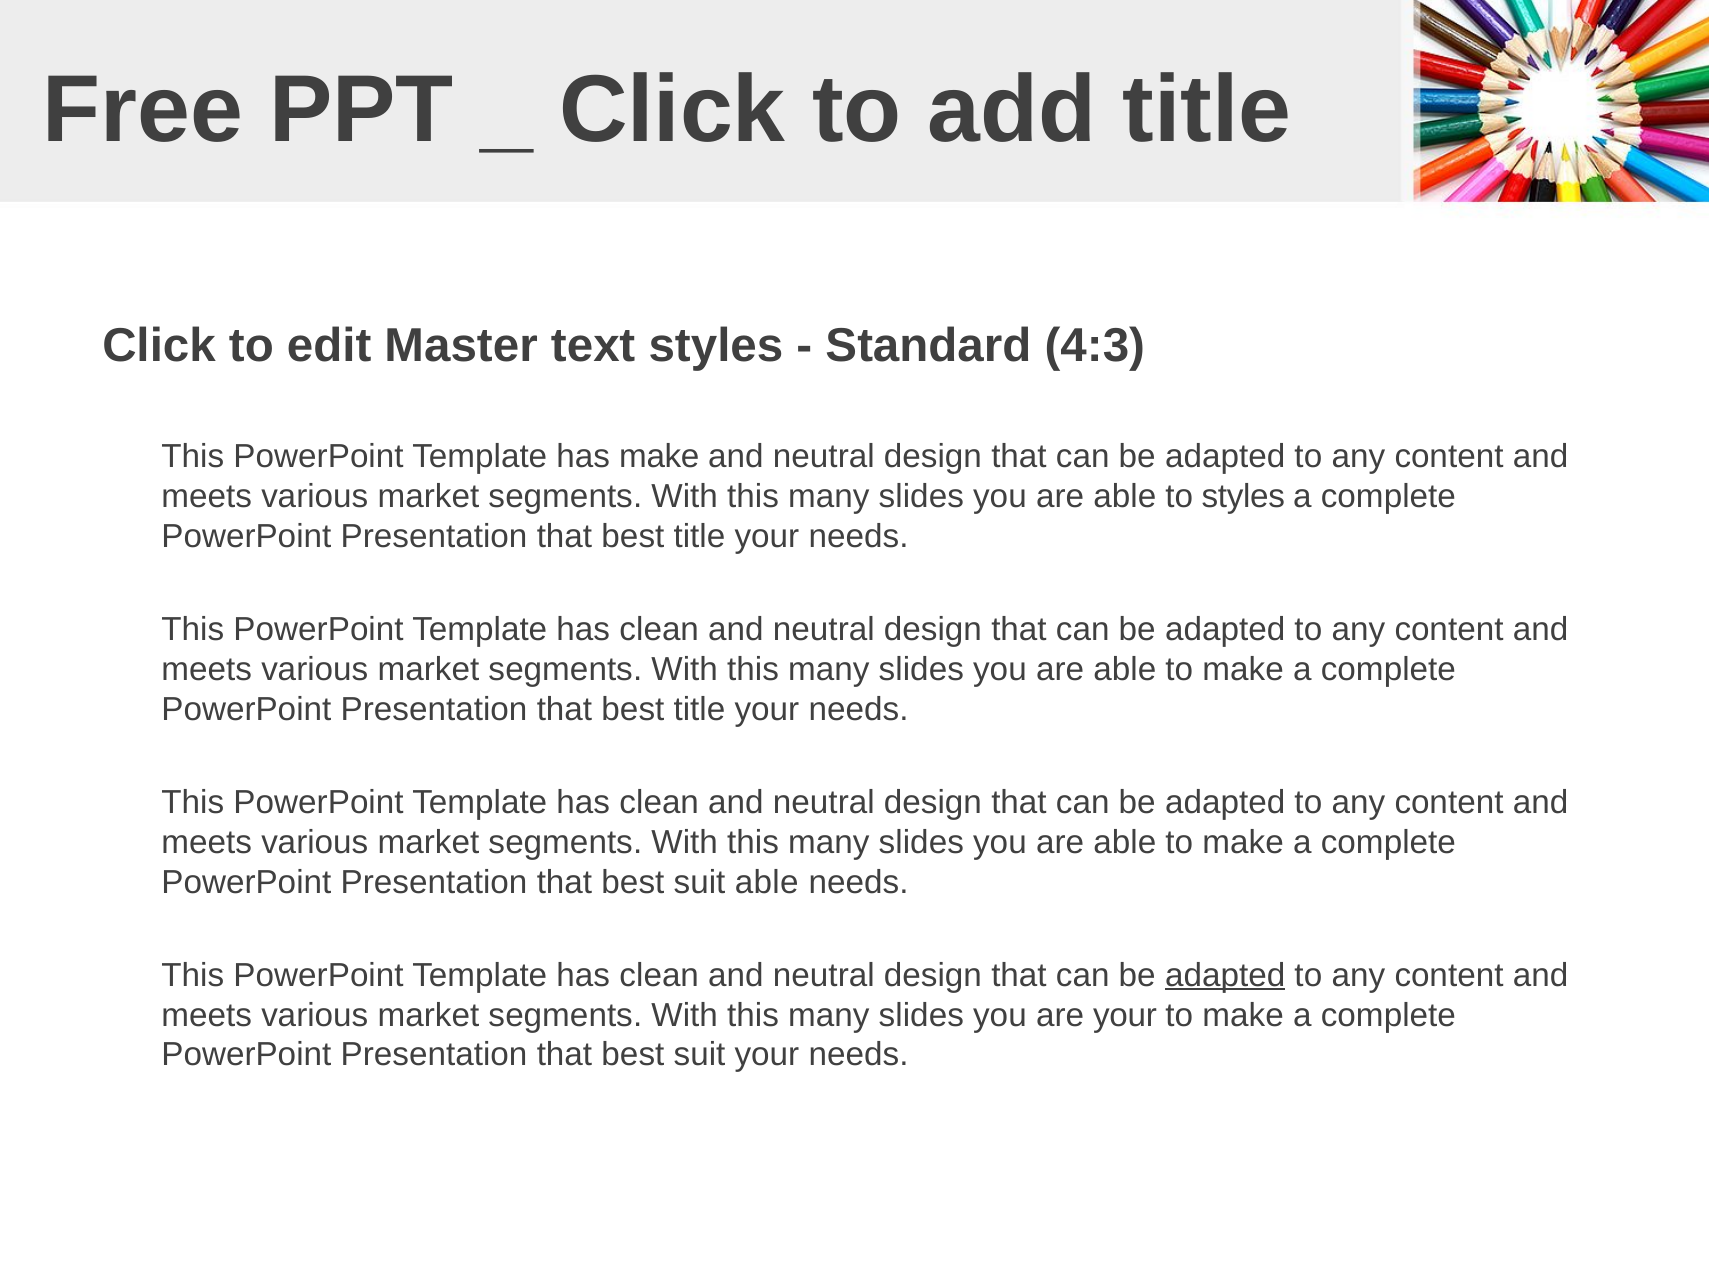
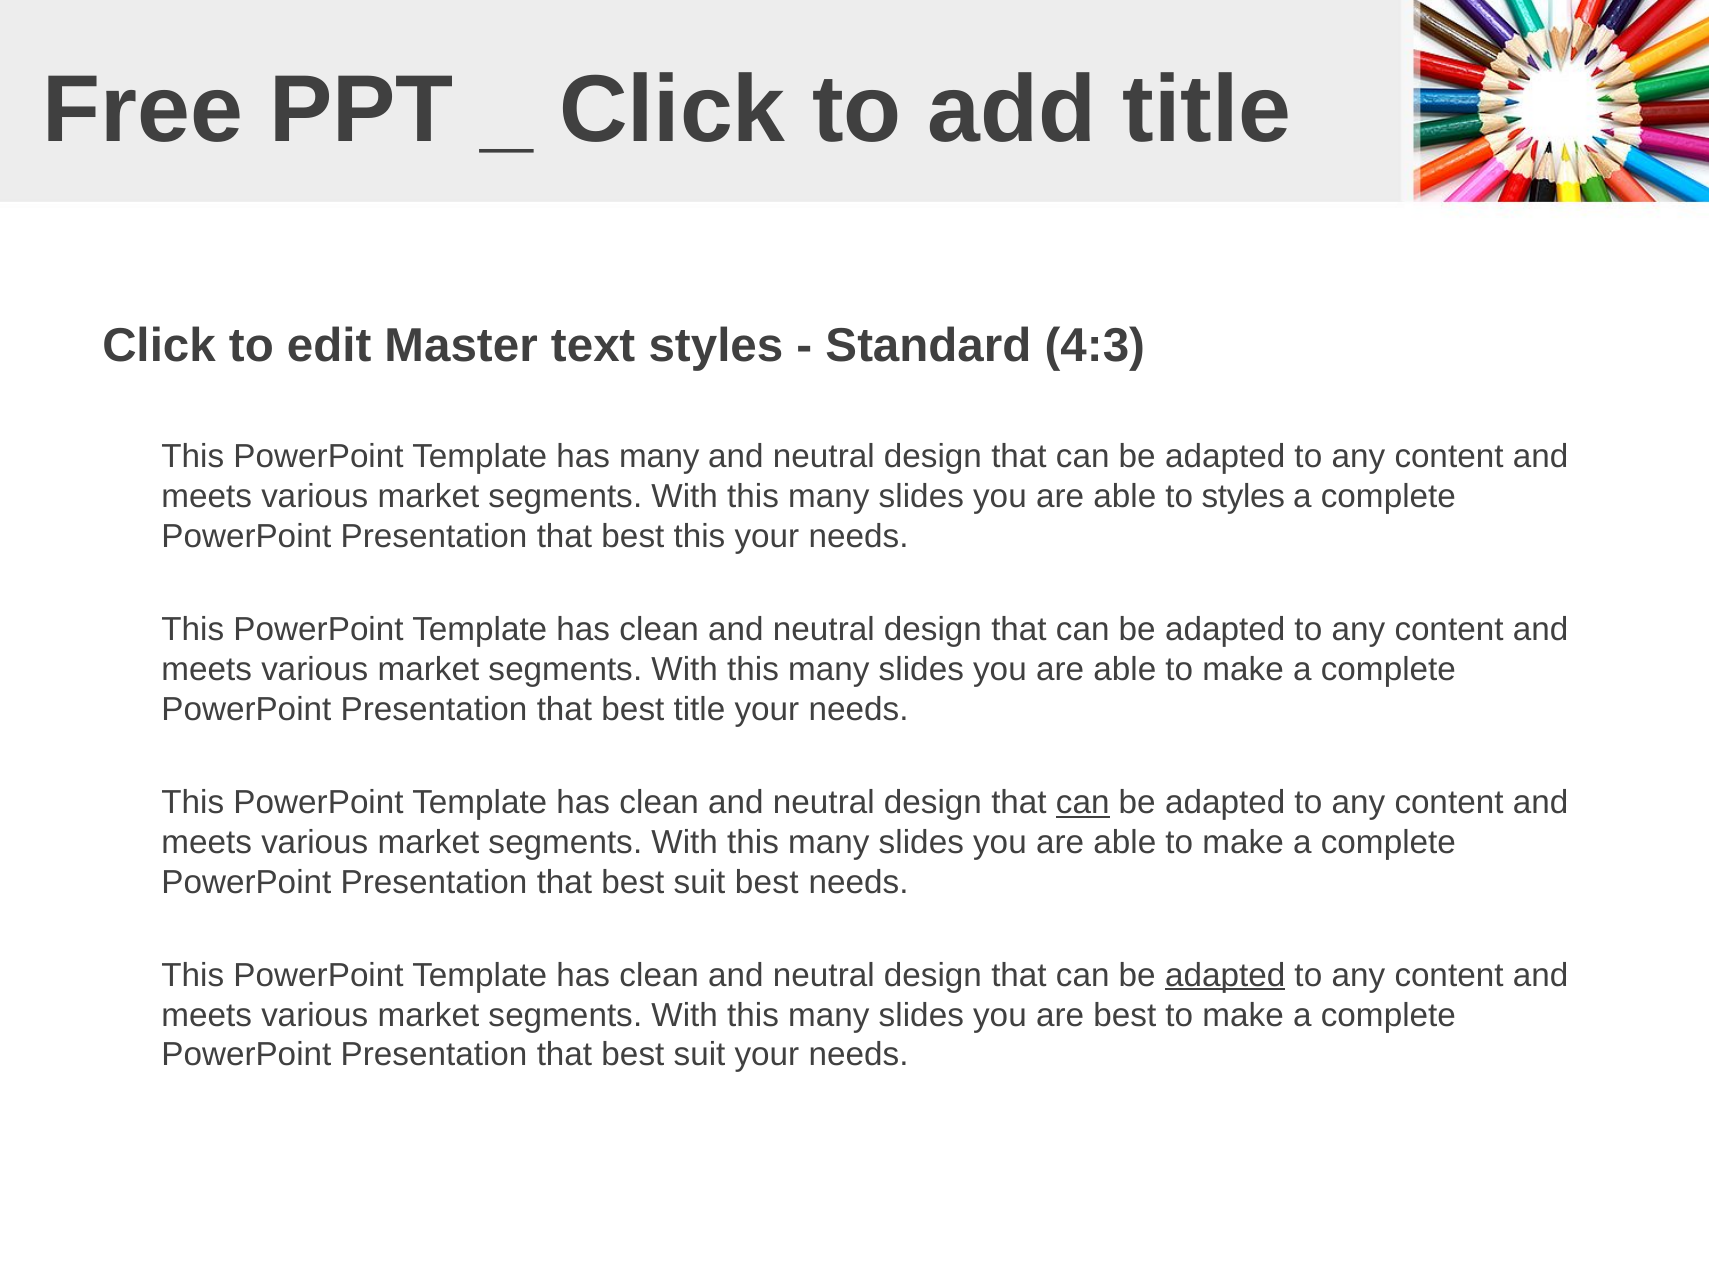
has make: make -> many (659, 456)
title: title -> this (699, 536)
can underline: none -> present (1083, 802)
suit able: able -> best (767, 882)
are your: your -> best (1125, 1015)
